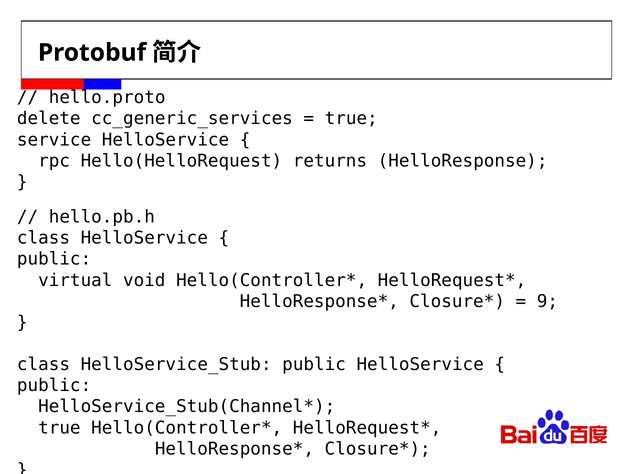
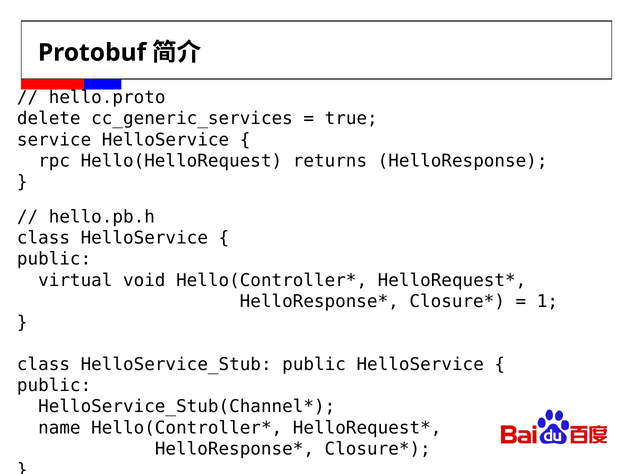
9: 9 -> 1 (547, 302)
true: true -> name (59, 428)
